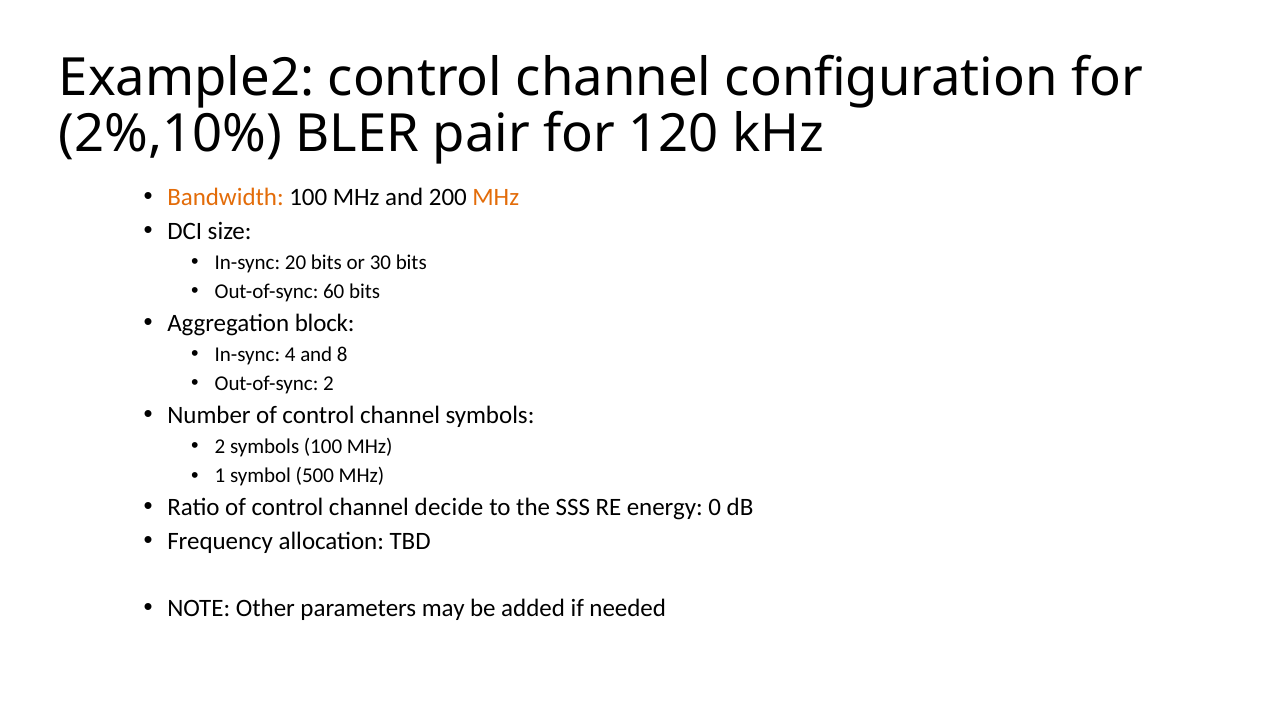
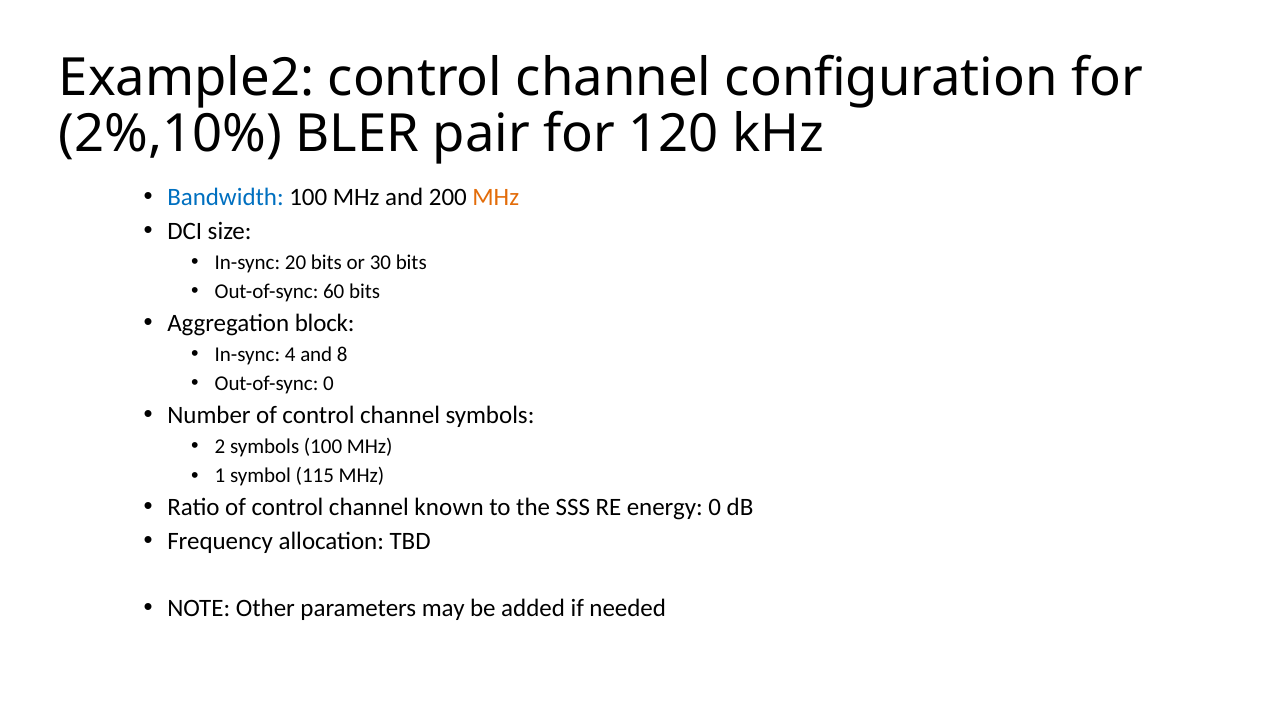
Bandwidth colour: orange -> blue (226, 197)
Out-of-sync 2: 2 -> 0 (328, 383)
500: 500 -> 115 (315, 476)
decide: decide -> known (449, 507)
